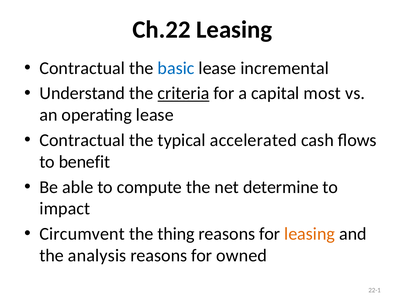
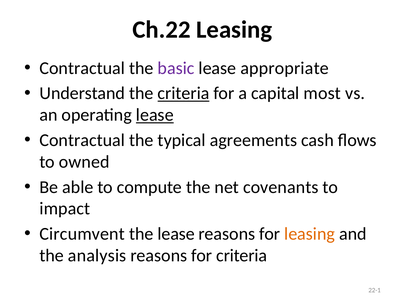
basic colour: blue -> purple (176, 68)
incremental: incremental -> appropriate (285, 68)
lease underline: none -> present (155, 115)
accelerated: accelerated -> agreements (253, 140)
benefit: benefit -> owned (84, 162)
determine: determine -> covenants (281, 187)
the thing: thing -> lease (176, 234)
for owned: owned -> criteria (242, 255)
